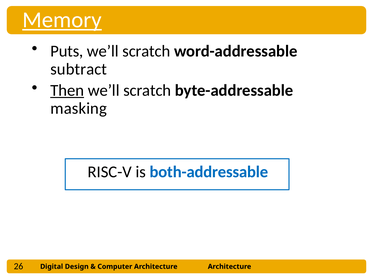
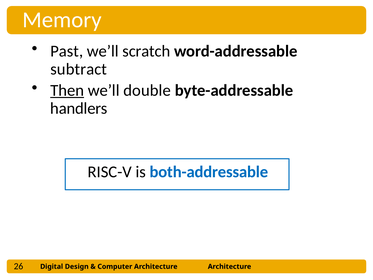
Memory underline: present -> none (62, 20)
Puts: Puts -> Past (67, 51)
scratch: scratch -> double (147, 90)
masking: masking -> handlers (79, 108)
